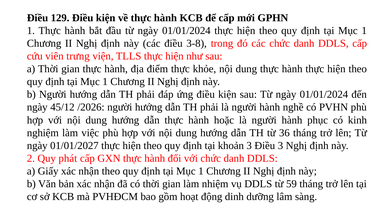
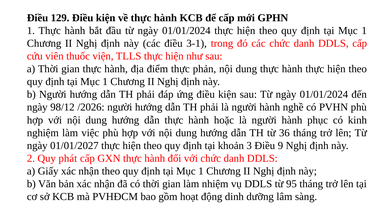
3-8: 3-8 -> 3-1 (197, 43)
trưng: trưng -> thuốc (78, 56)
khỏe: khỏe -> phản (204, 69)
45/12: 45/12 -> 98/12 (62, 107)
Điều 3: 3 -> 9 (280, 145)
59: 59 -> 95 (291, 184)
